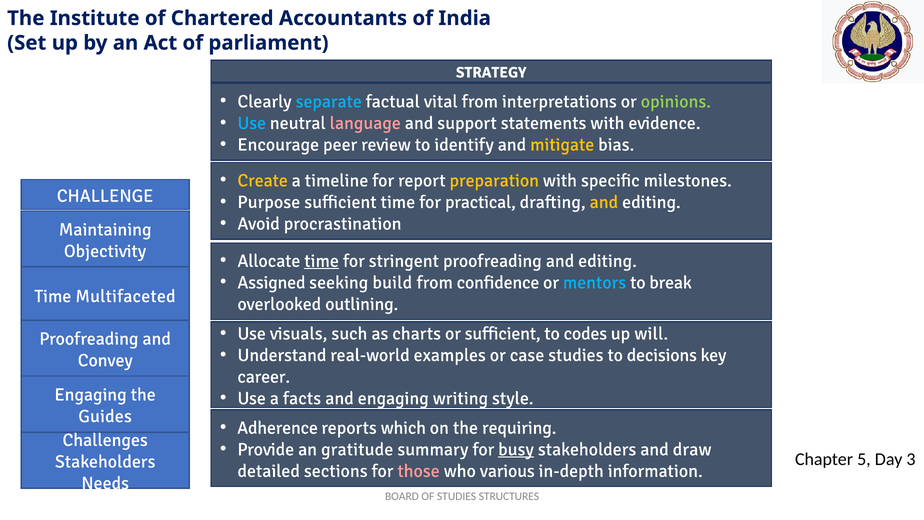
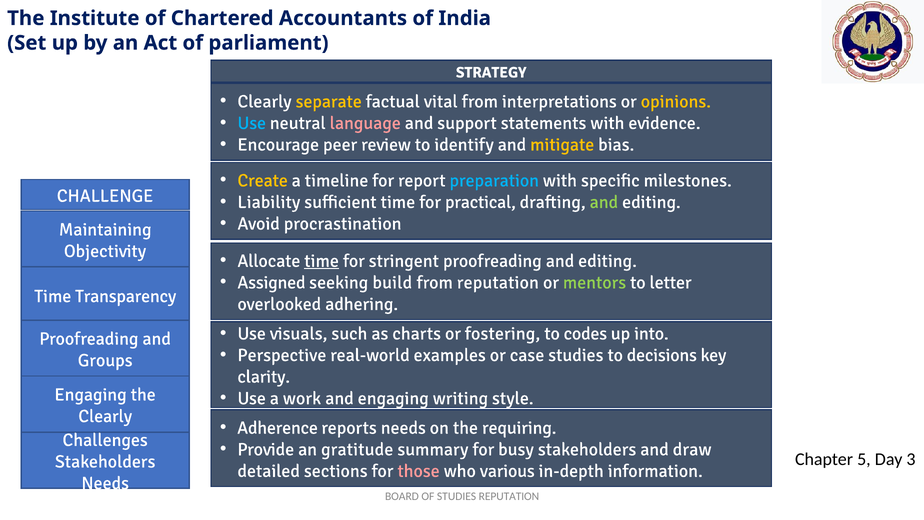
separate colour: light blue -> yellow (329, 101)
opinions colour: light green -> yellow (676, 101)
preparation colour: yellow -> light blue (494, 180)
Purpose: Purpose -> Liability (269, 202)
and colour: yellow -> light green (604, 202)
from confidence: confidence -> reputation (498, 282)
mentors colour: light blue -> light green (594, 282)
break: break -> letter (671, 282)
Multifaceted: Multifaceted -> Transparency (126, 296)
outlining: outlining -> adhering (362, 304)
or sufficient: sufficient -> fostering (503, 333)
will: will -> into (651, 333)
Understand: Understand -> Perspective (282, 355)
Convey: Convey -> Groups (105, 360)
career: career -> clarity (264, 377)
facts: facts -> work (302, 398)
Guides: Guides -> Clearly (105, 416)
reports which: which -> needs (403, 428)
busy underline: present -> none (516, 449)
STUDIES STRUCTURES: STRUCTURES -> REPUTATION (509, 496)
